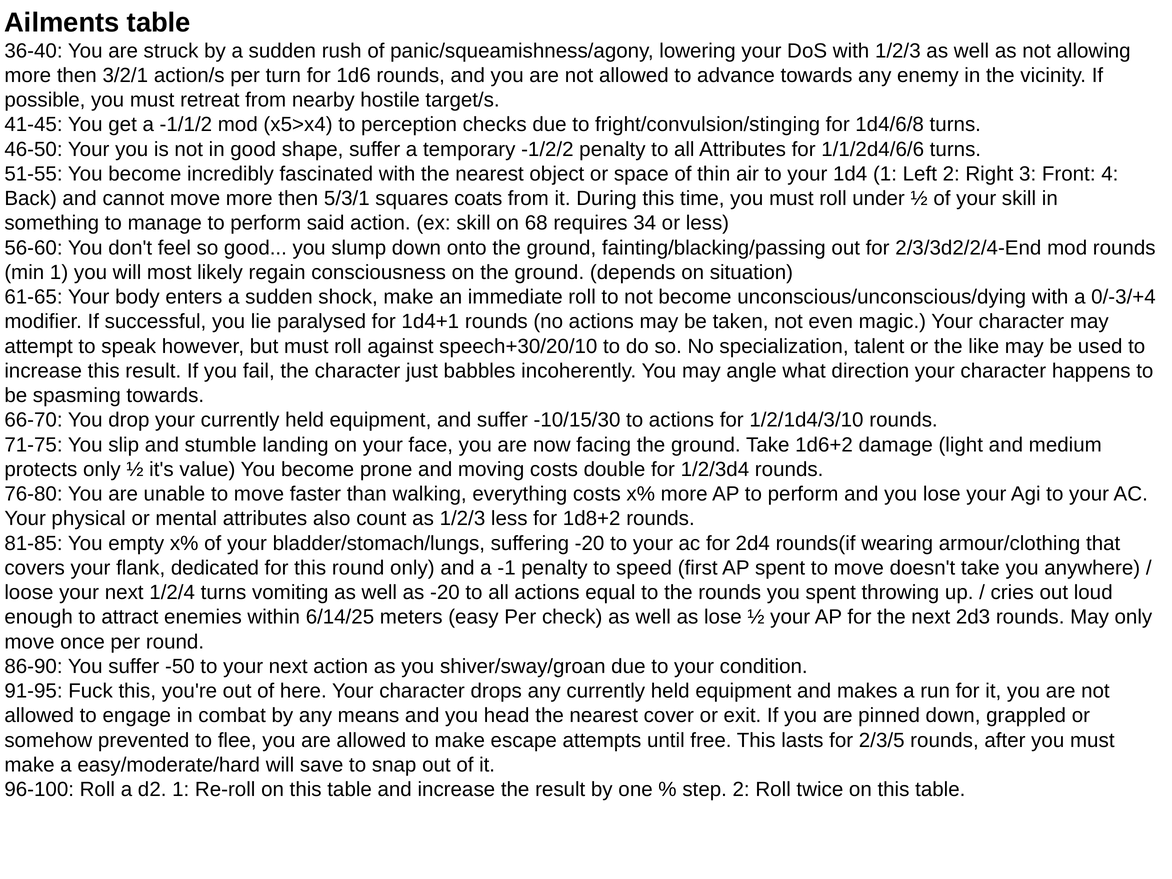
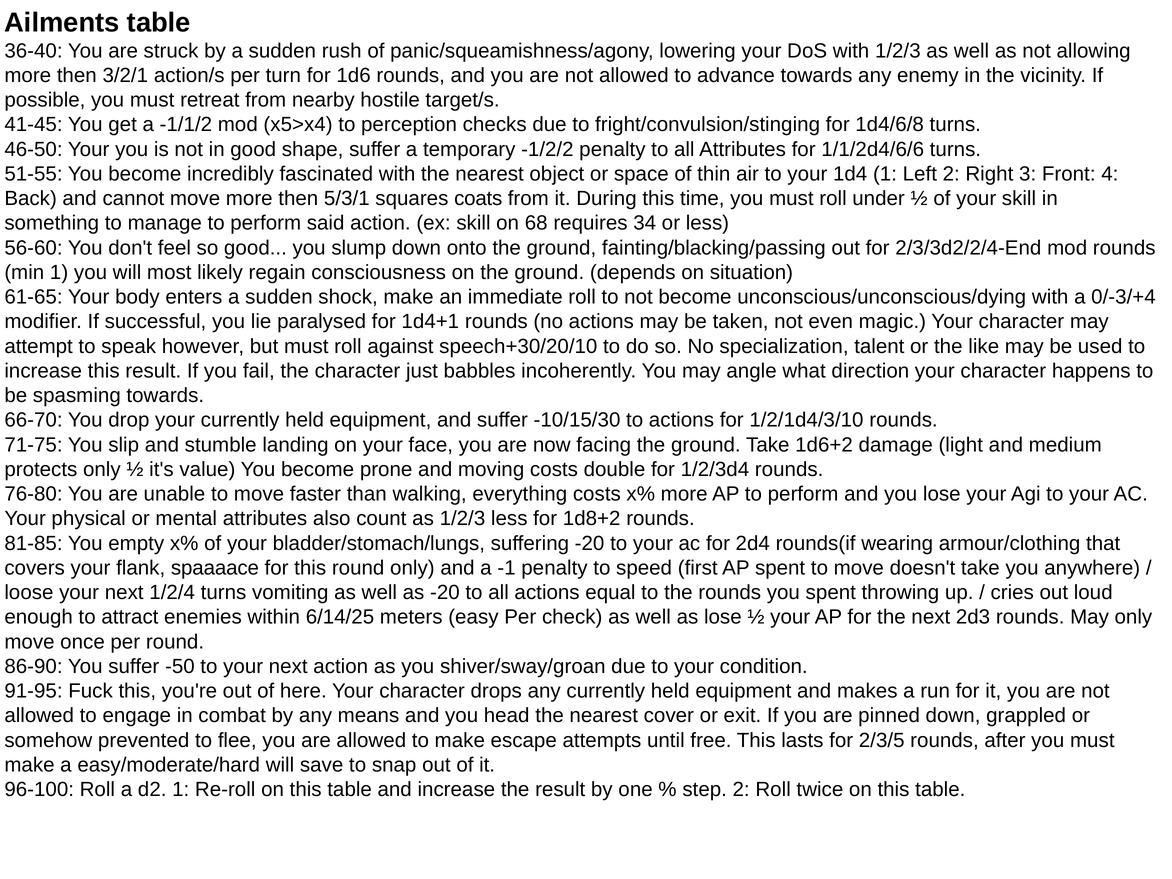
dedicated: dedicated -> spaaaace (215, 568)
